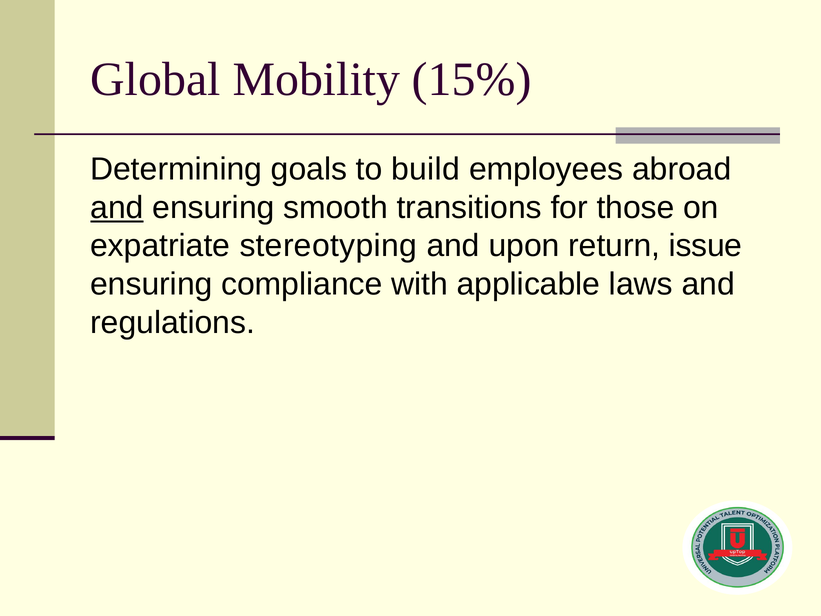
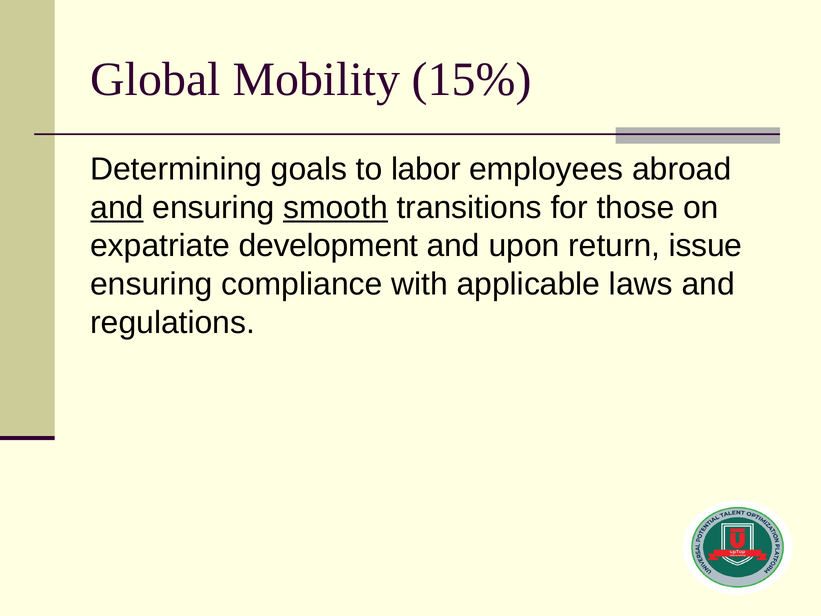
build: build -> labor (426, 169)
smooth underline: none -> present (336, 208)
stereotyping: stereotyping -> development (329, 246)
